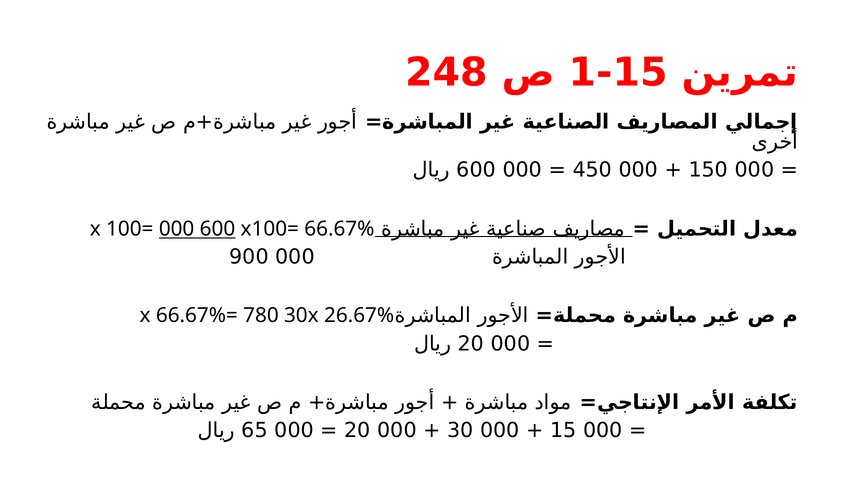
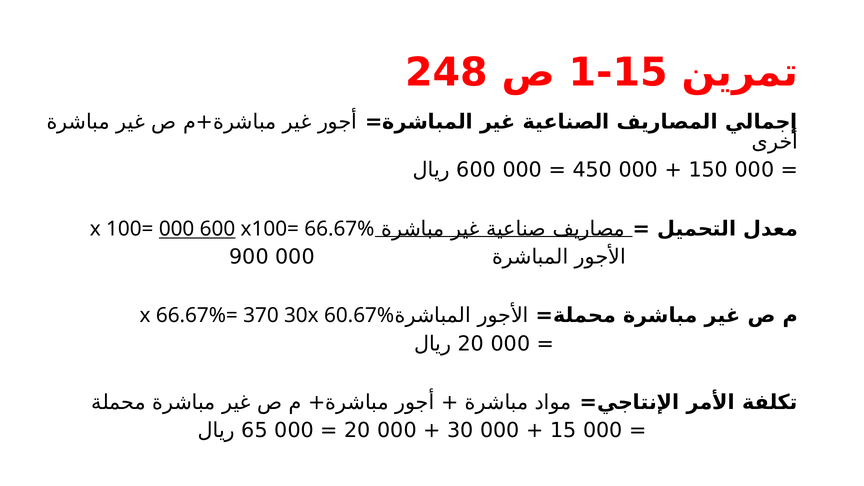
780: 780 -> 370 (261, 316)
26.67%: 26.67% -> 60.67% (359, 316)
